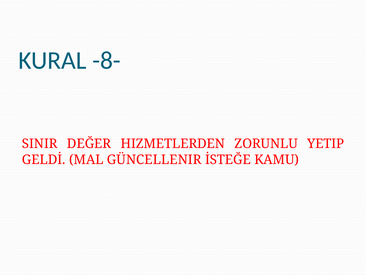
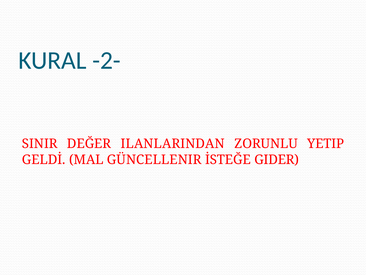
-8-: -8- -> -2- (107, 60)
HIZMETLERDEN: HIZMETLERDEN -> ILANLARINDAN (173, 144)
KAMU: KAMU -> GIDER (277, 159)
